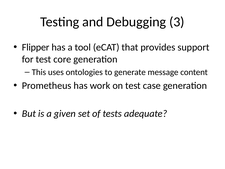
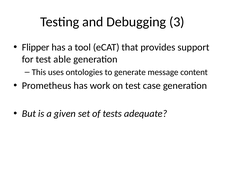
core: core -> able (62, 59)
